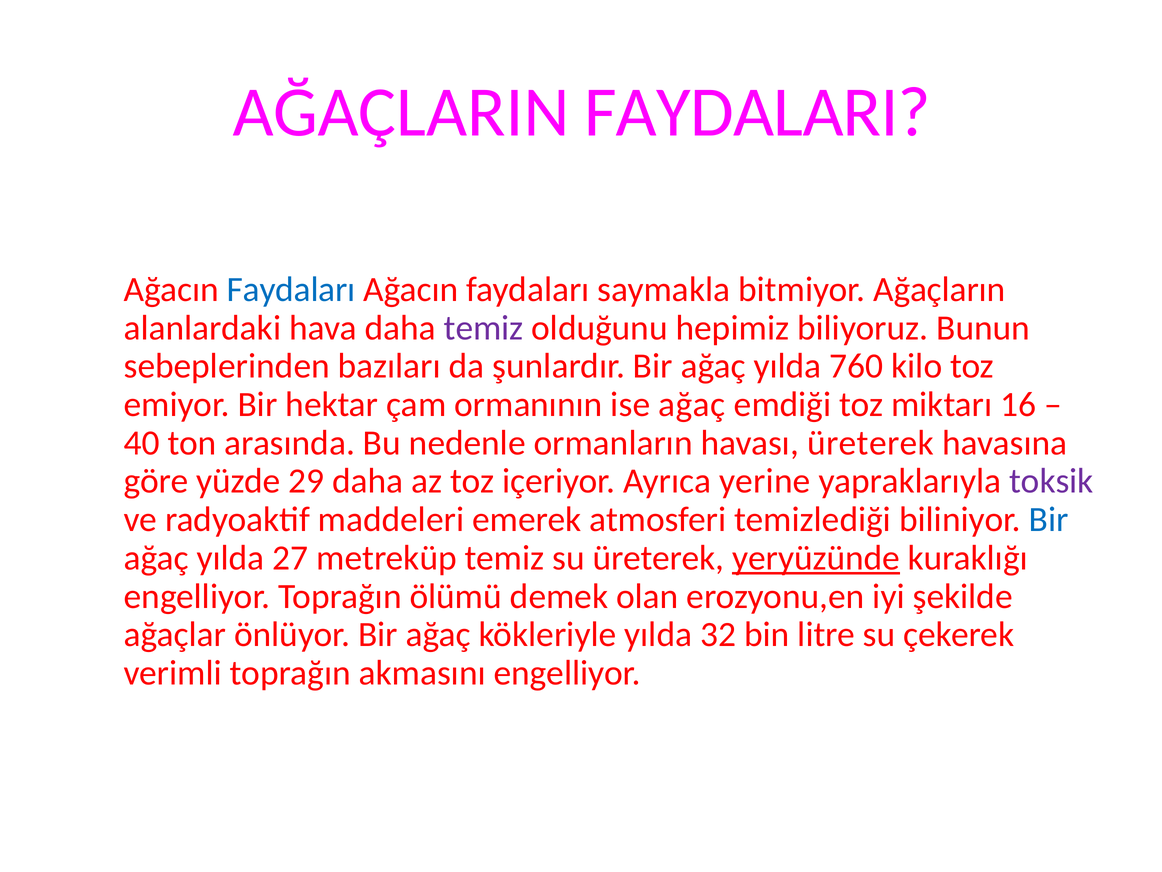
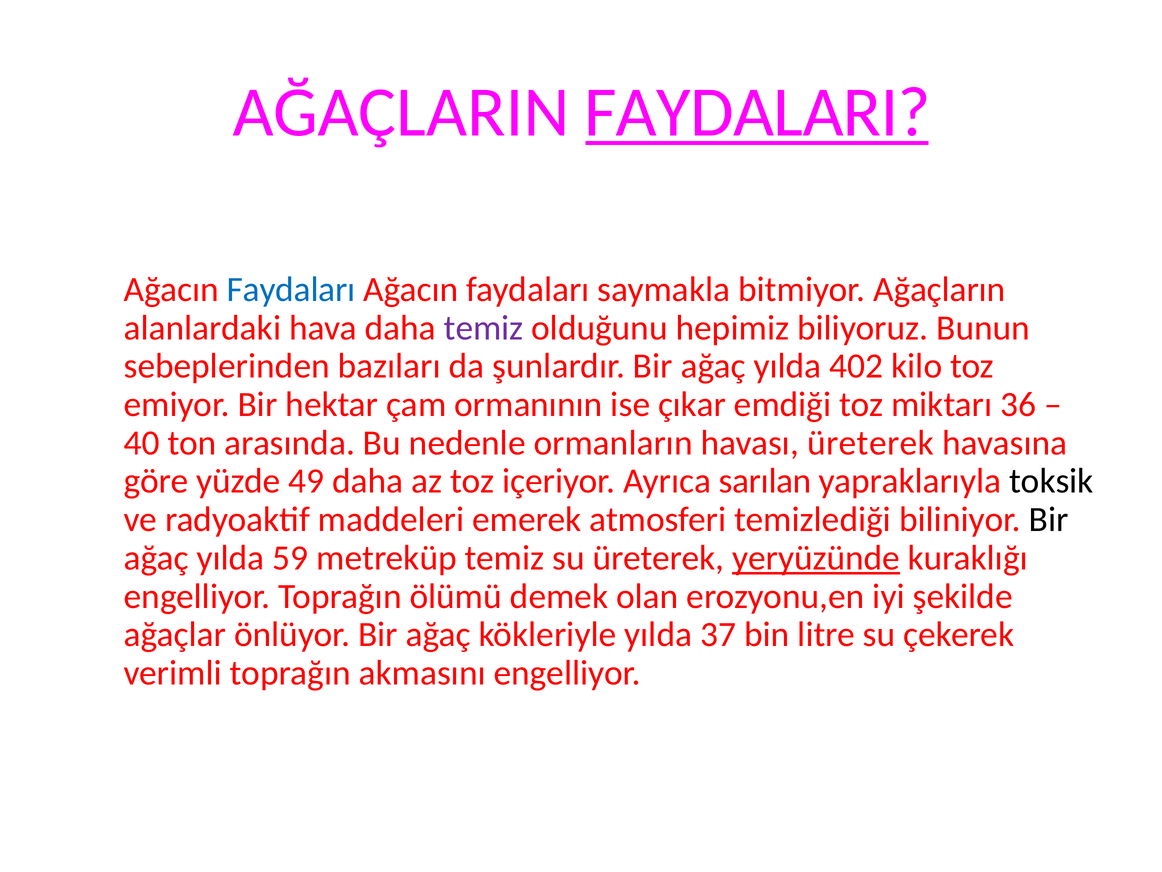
FAYDALARI underline: none -> present (757, 112)
760: 760 -> 402 (856, 366)
ise ağaç: ağaç -> çıkar (692, 404)
16: 16 -> 36 (1018, 404)
29: 29 -> 49 (306, 481)
yerine: yerine -> sarılan (765, 481)
toksik colour: purple -> black (1051, 481)
Bir colour: blue -> black (1049, 519)
27: 27 -> 59 (290, 558)
32: 32 -> 37 (718, 634)
